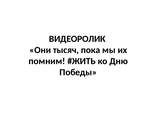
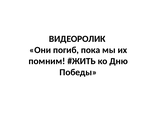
тысяч: тысяч -> погиб (66, 50)
